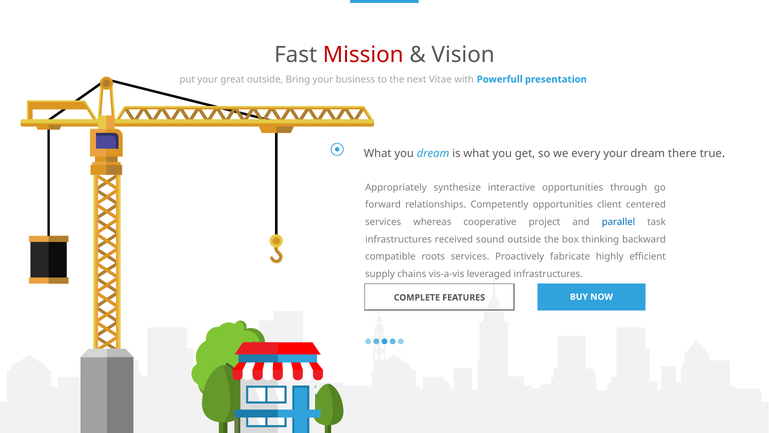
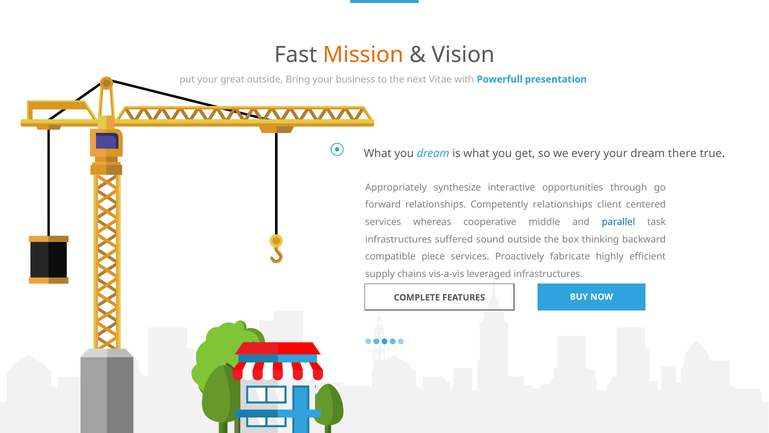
Mission colour: red -> orange (363, 55)
Competently opportunities: opportunities -> relationships (563, 205)
project: project -> middle (544, 222)
received: received -> suffered (454, 239)
roots: roots -> piece (433, 257)
